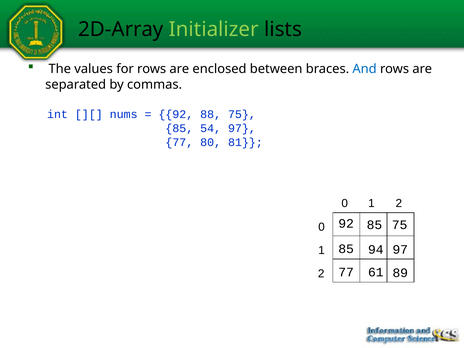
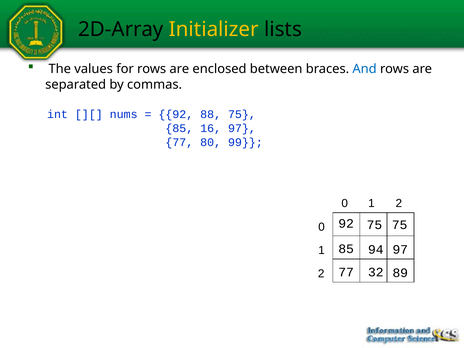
Initializer colour: light green -> yellow (214, 29)
54: 54 -> 16 (211, 128)
81: 81 -> 99 (245, 142)
92 85: 85 -> 75 (374, 225)
61: 61 -> 32 (376, 272)
